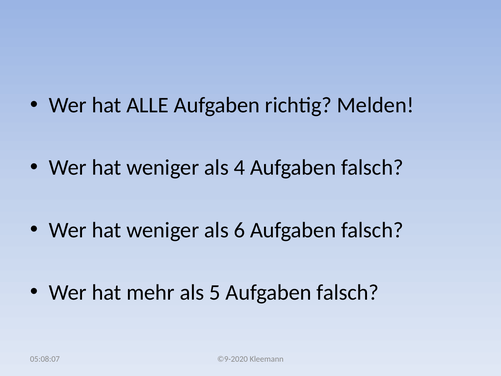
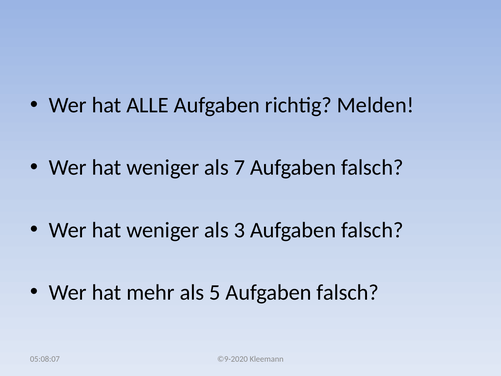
4: 4 -> 7 (239, 167)
6: 6 -> 3 (239, 230)
